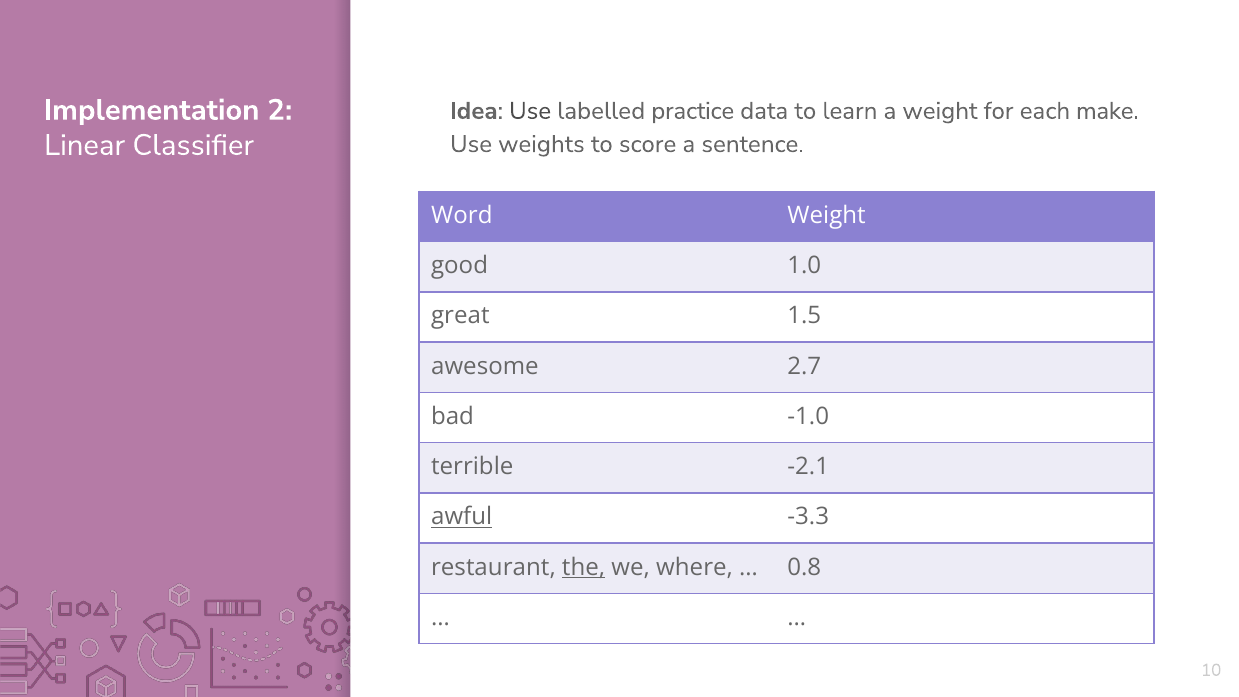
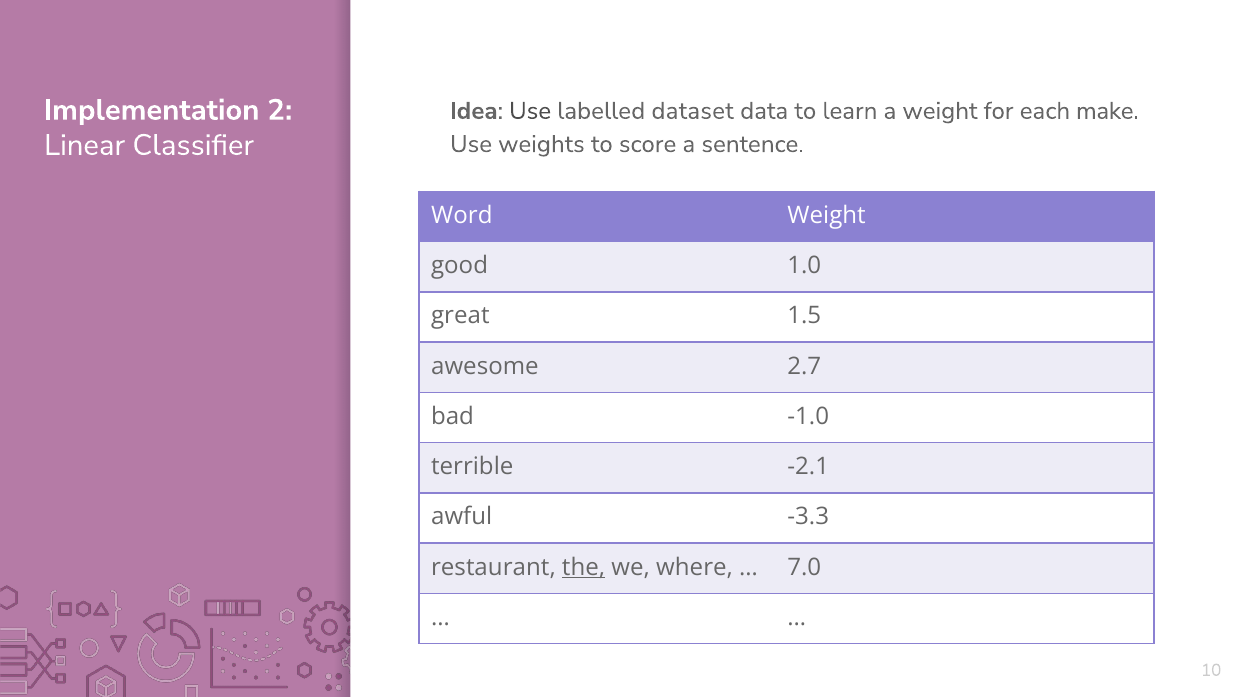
practice: practice -> dataset (693, 111)
awful underline: present -> none (462, 517)
0.8: 0.8 -> 7.0 (804, 567)
